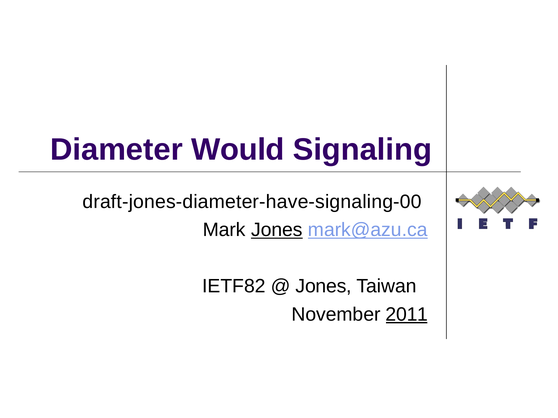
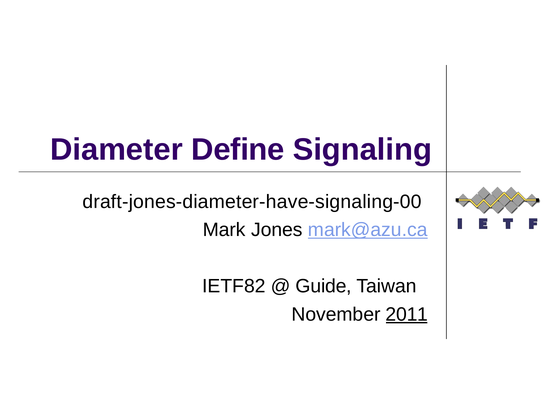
Would: Would -> Define (238, 150)
Jones underline: present -> none (277, 230)
Jones: Jones -> Guide (324, 286)
